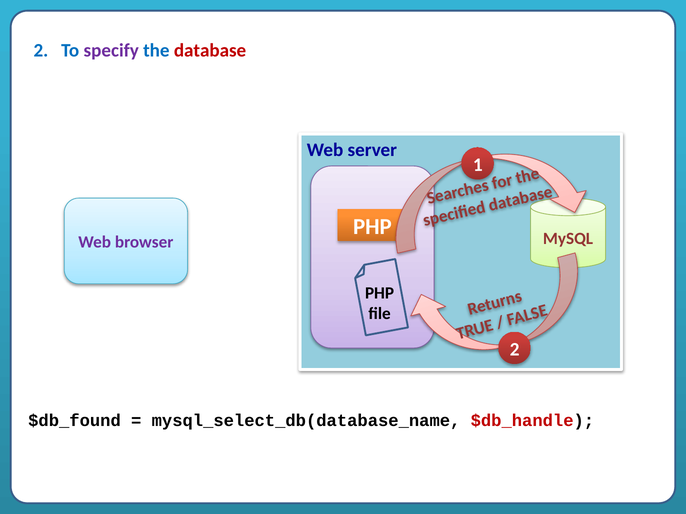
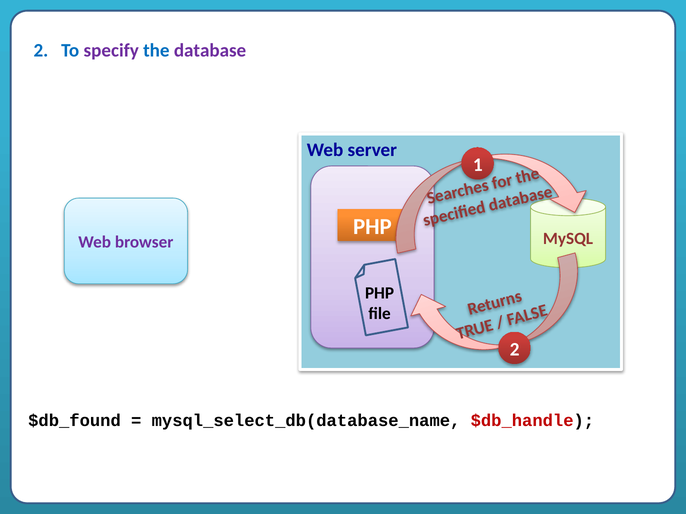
database colour: red -> purple (210, 50)
